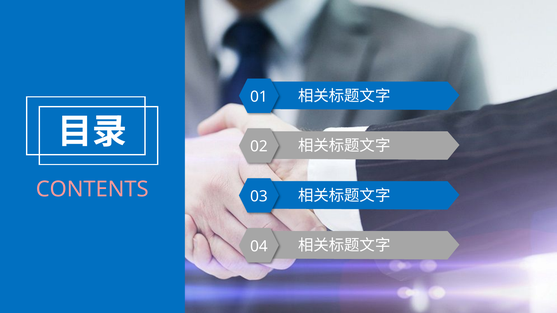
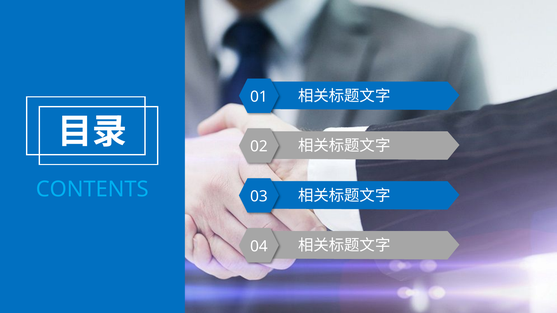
CONTENTS colour: pink -> light blue (92, 190)
